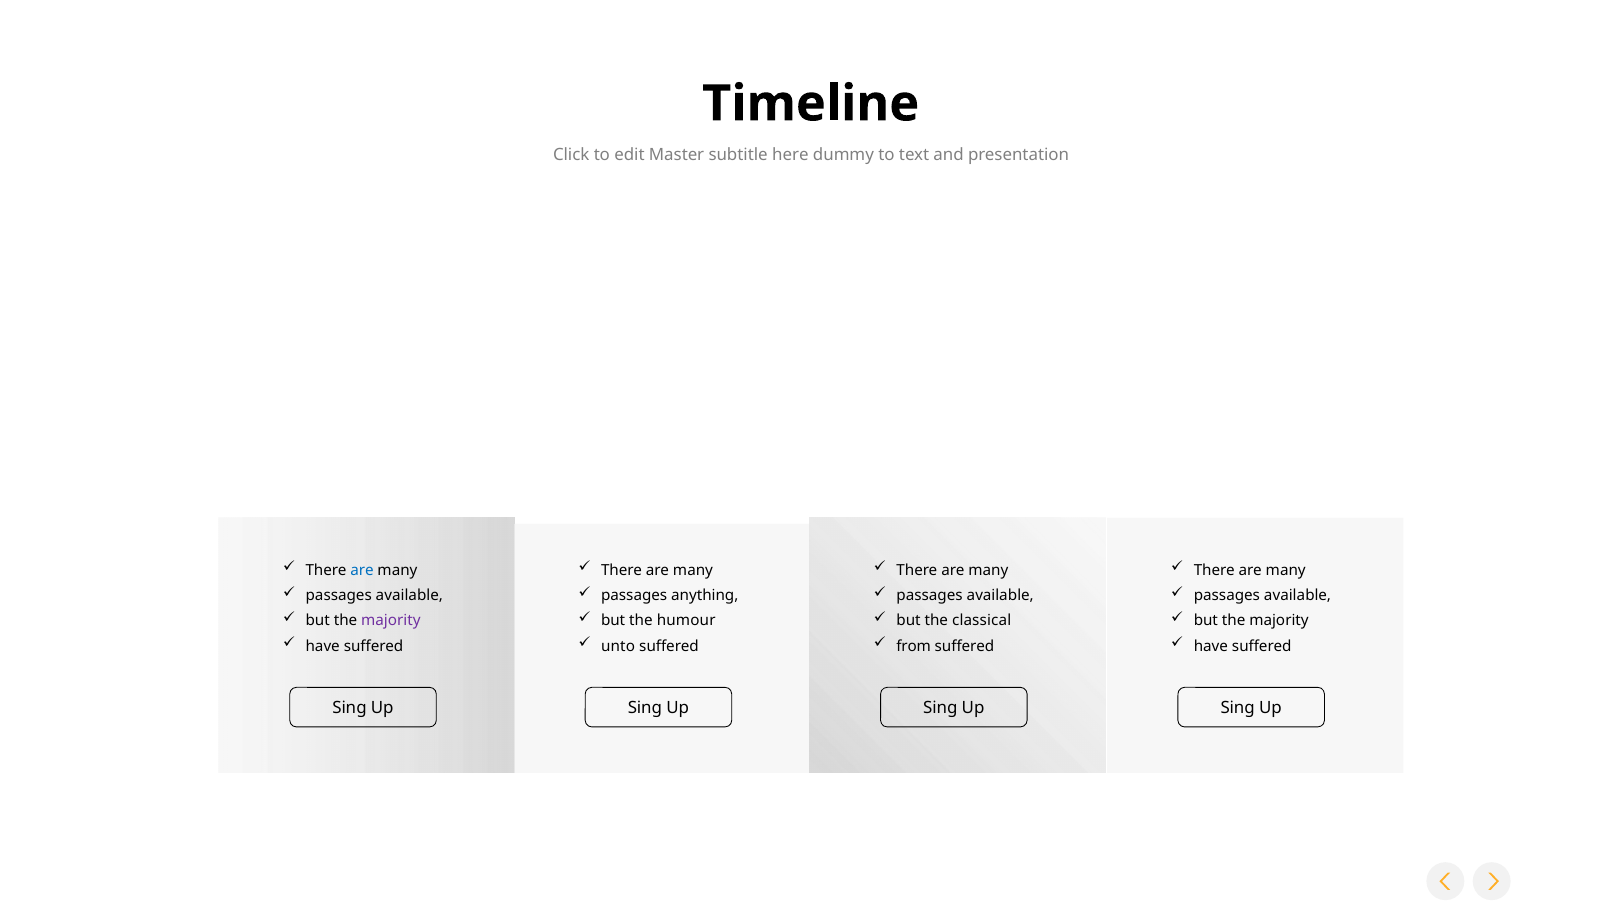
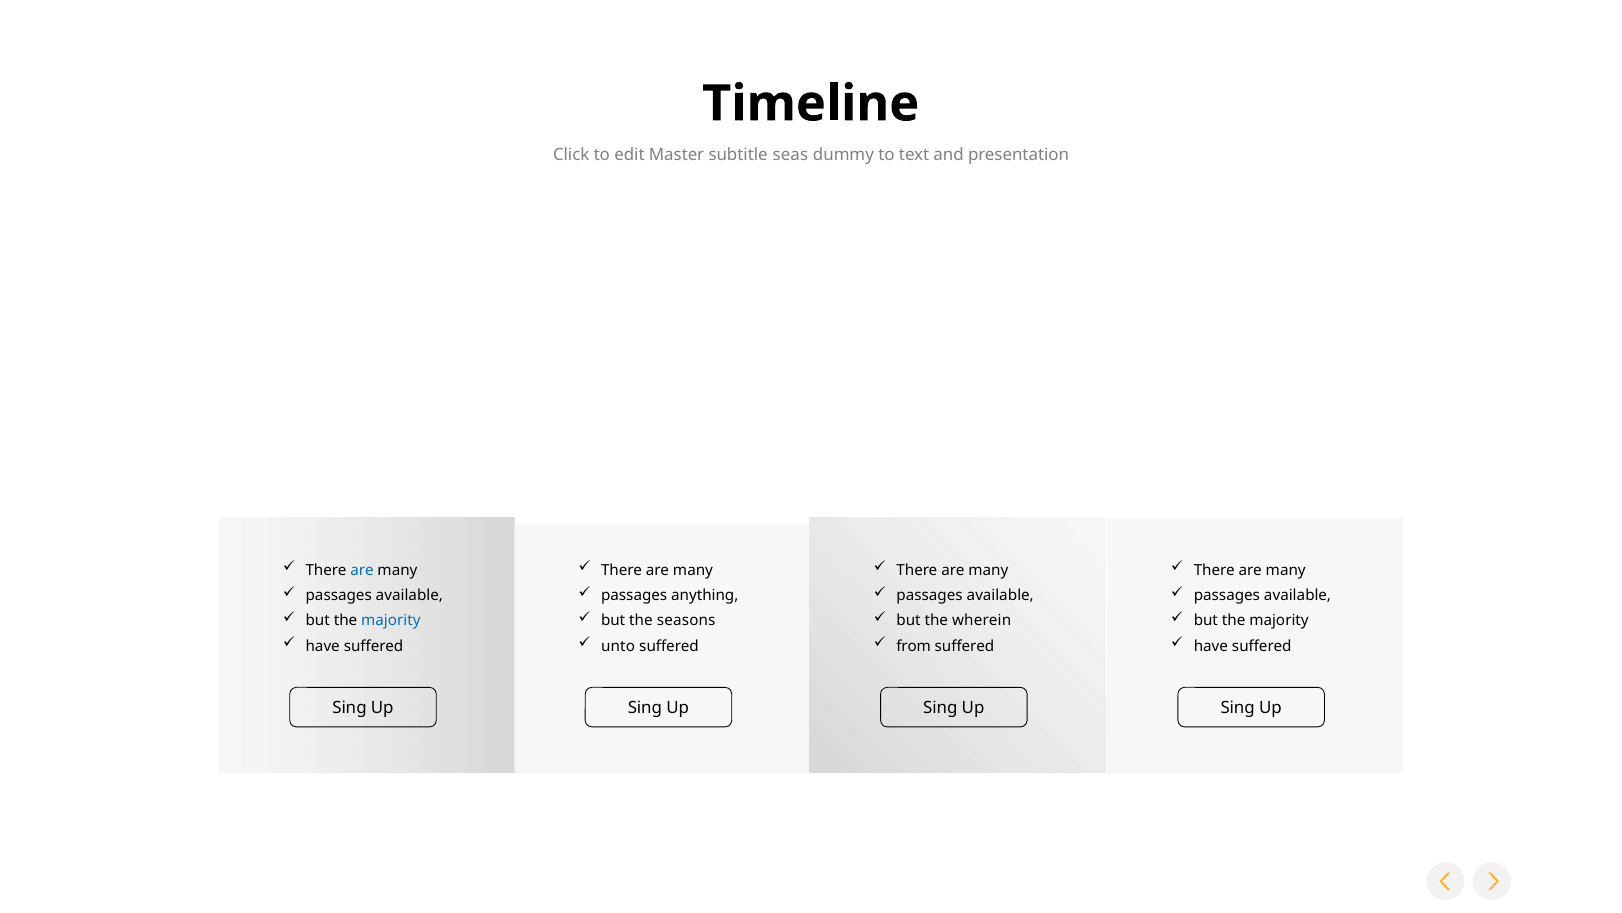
here: here -> seas (790, 155)
majority colour: purple -> blue (391, 621)
humour: humour -> seasons (686, 621)
classical: classical -> wherein (982, 621)
